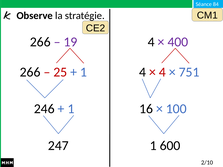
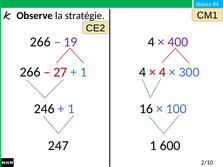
25: 25 -> 27 (60, 72)
751: 751 -> 300 (189, 72)
